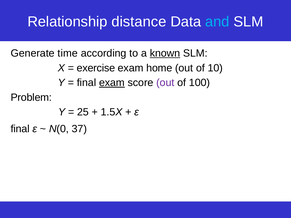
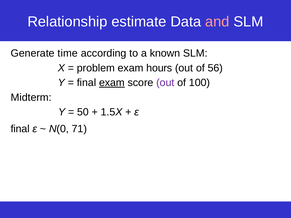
distance: distance -> estimate (139, 22)
and colour: light blue -> pink (217, 22)
known underline: present -> none (165, 53)
exercise: exercise -> problem (96, 68)
home: home -> hours (159, 68)
10: 10 -> 56 (215, 68)
Problem: Problem -> Midterm (31, 98)
25: 25 -> 50 (83, 112)
37: 37 -> 71 (79, 129)
